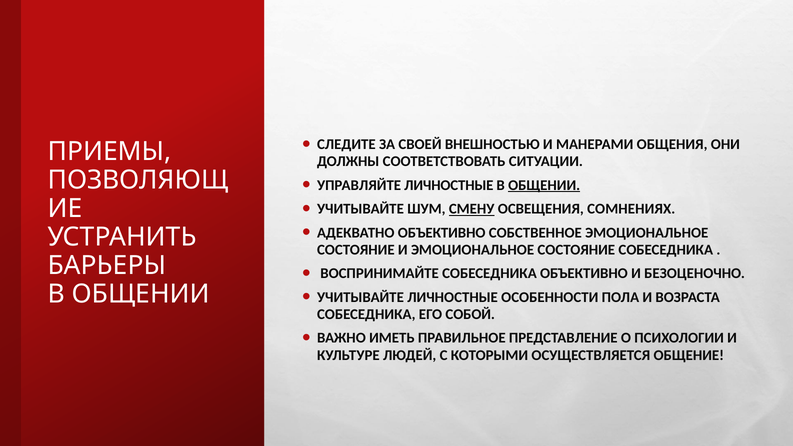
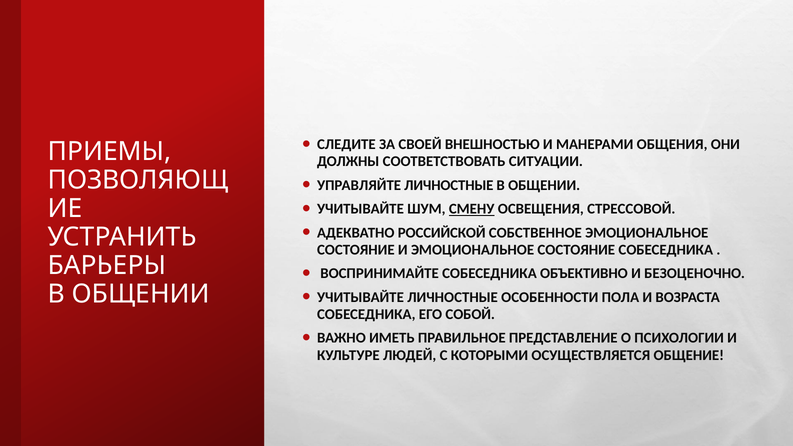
ОБЩЕНИИ underline: present -> none (544, 185)
СОМНЕНИЯХ: СОМНЕНИЯХ -> СТРЕССОВОЙ (631, 209)
АДЕКВАТНО ОБЪЕКТИВНО: ОБЪЕКТИВНО -> РОССИЙСКОЙ (442, 233)
